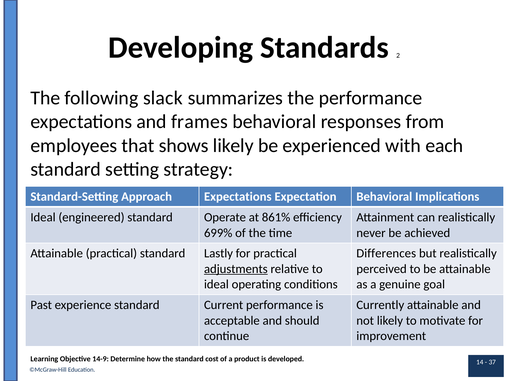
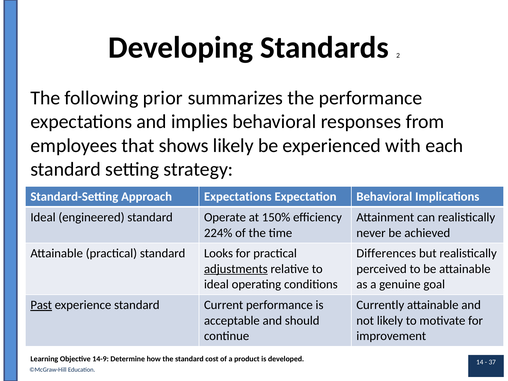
slack: slack -> prior (163, 98)
frames: frames -> implies (200, 122)
861%: 861% -> 150% (276, 217)
699%: 699% -> 224% (218, 233)
Lastly: Lastly -> Looks (218, 253)
Past underline: none -> present (41, 305)
